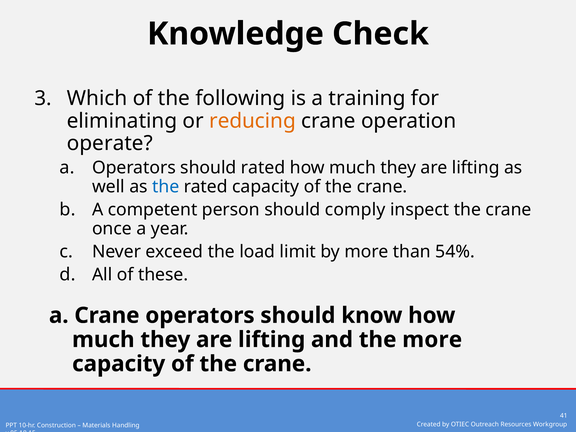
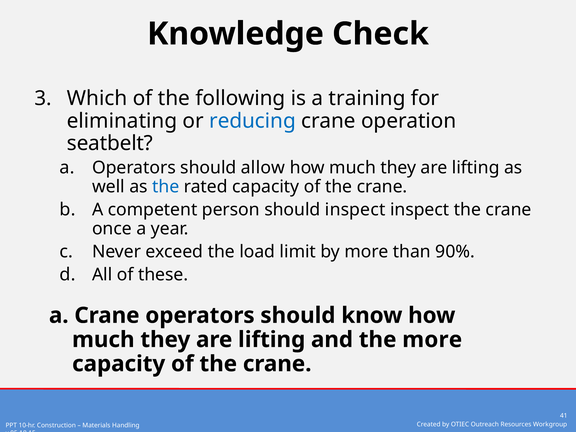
reducing colour: orange -> blue (253, 121)
operate: operate -> seatbelt (110, 143)
should rated: rated -> allow (263, 168)
should comply: comply -> inspect (355, 210)
54%: 54% -> 90% (455, 252)
